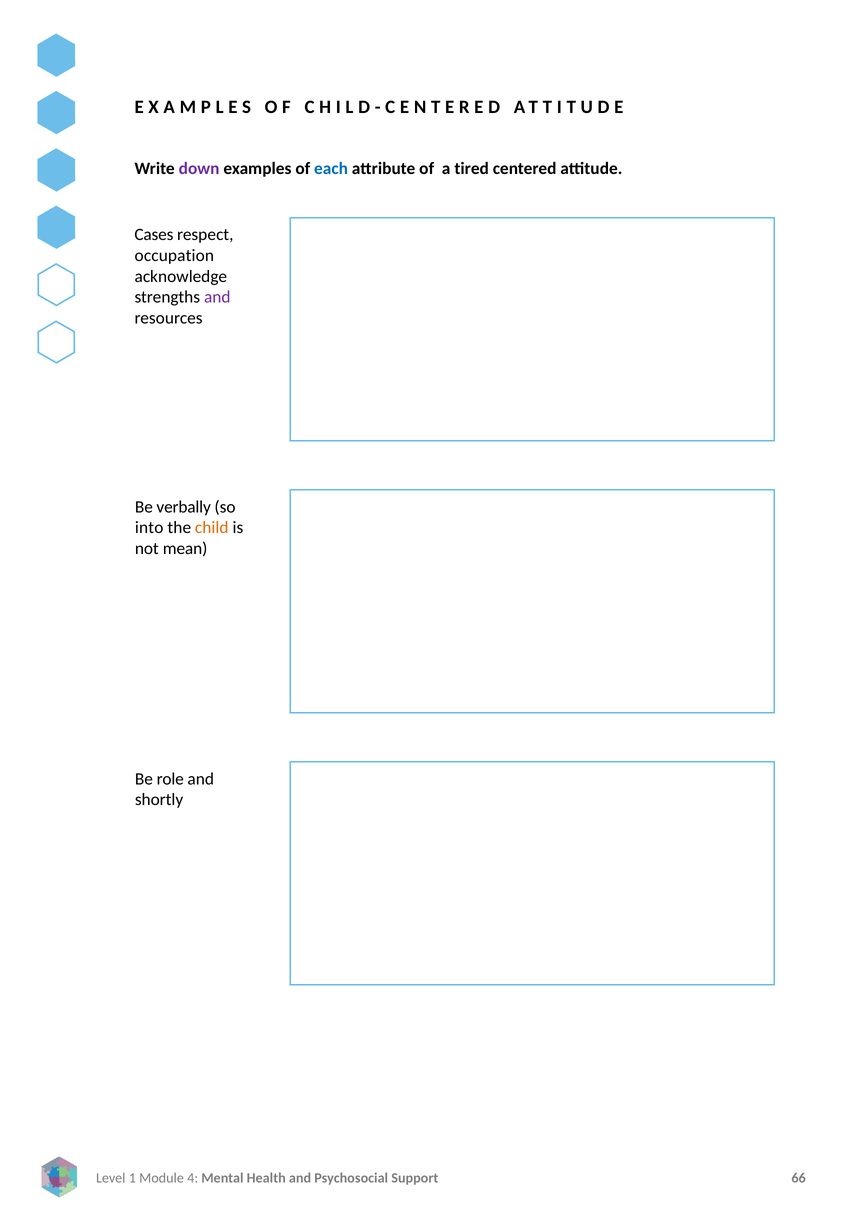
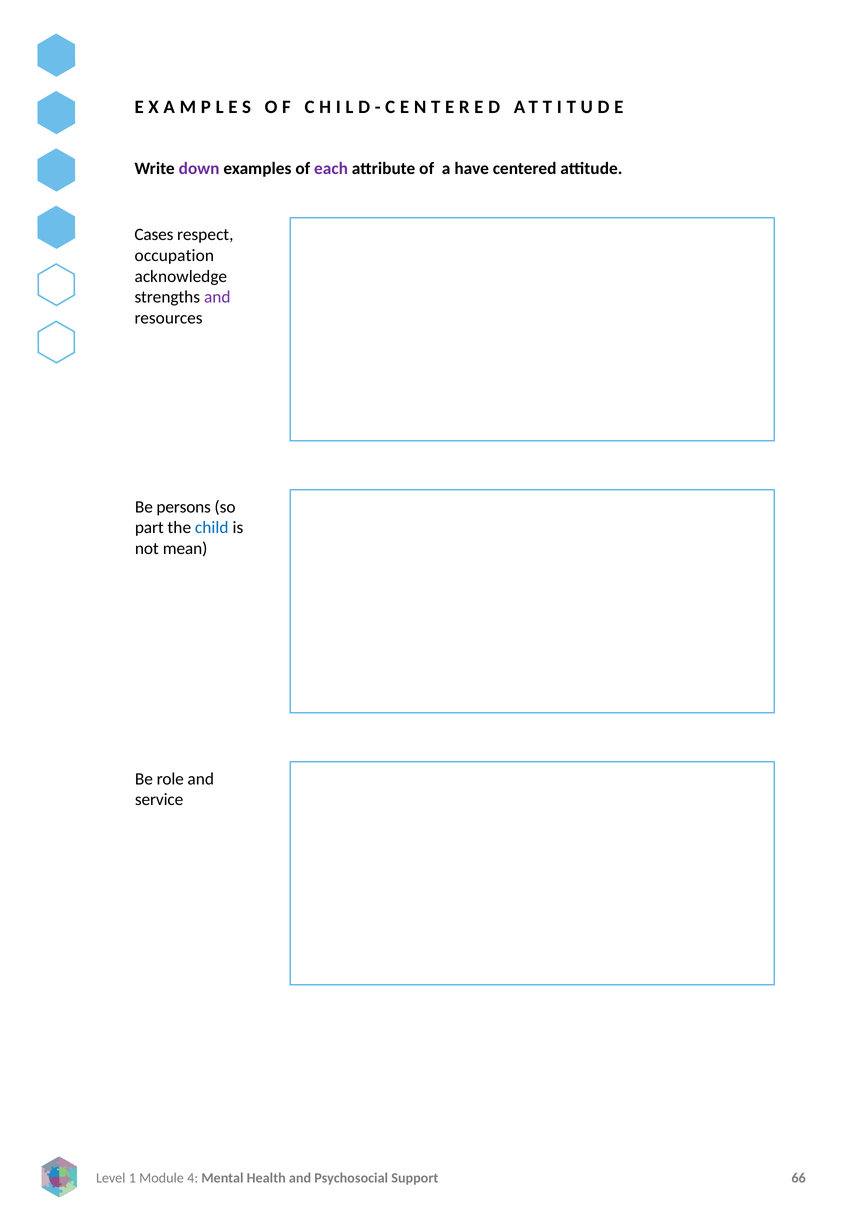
each colour: blue -> purple (331, 168)
tired: tired -> have (472, 168)
verbally: verbally -> persons (184, 507)
into: into -> part (149, 528)
child colour: orange -> blue (212, 528)
shortly: shortly -> service (159, 800)
